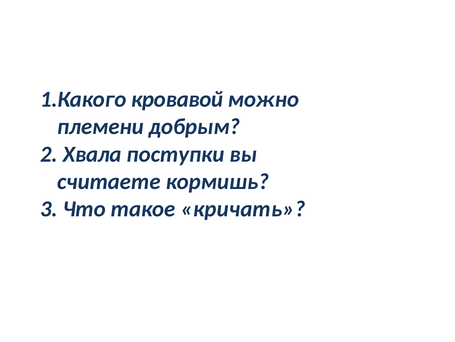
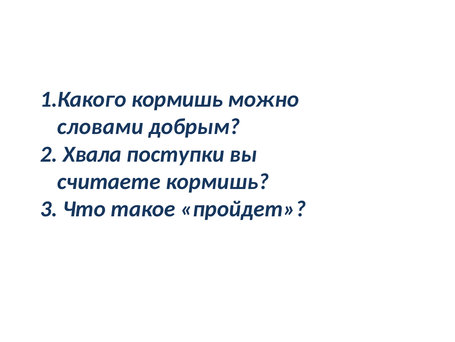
кровавой: кровавой -> кормишь (177, 99)
племени: племени -> словами (100, 127)
кричать: кричать -> пройдет (243, 208)
